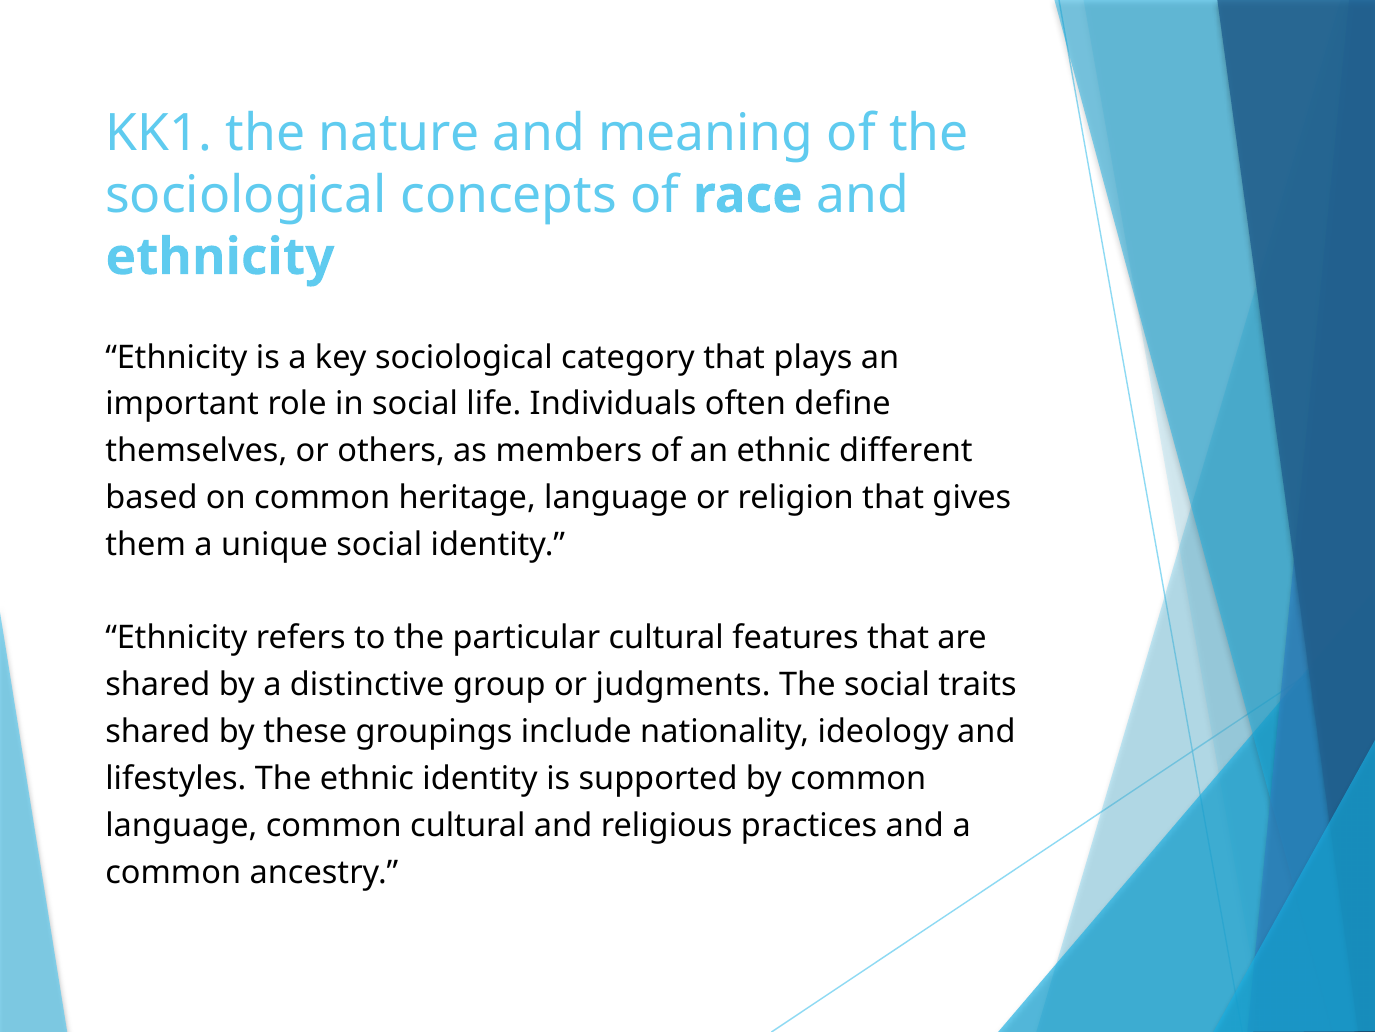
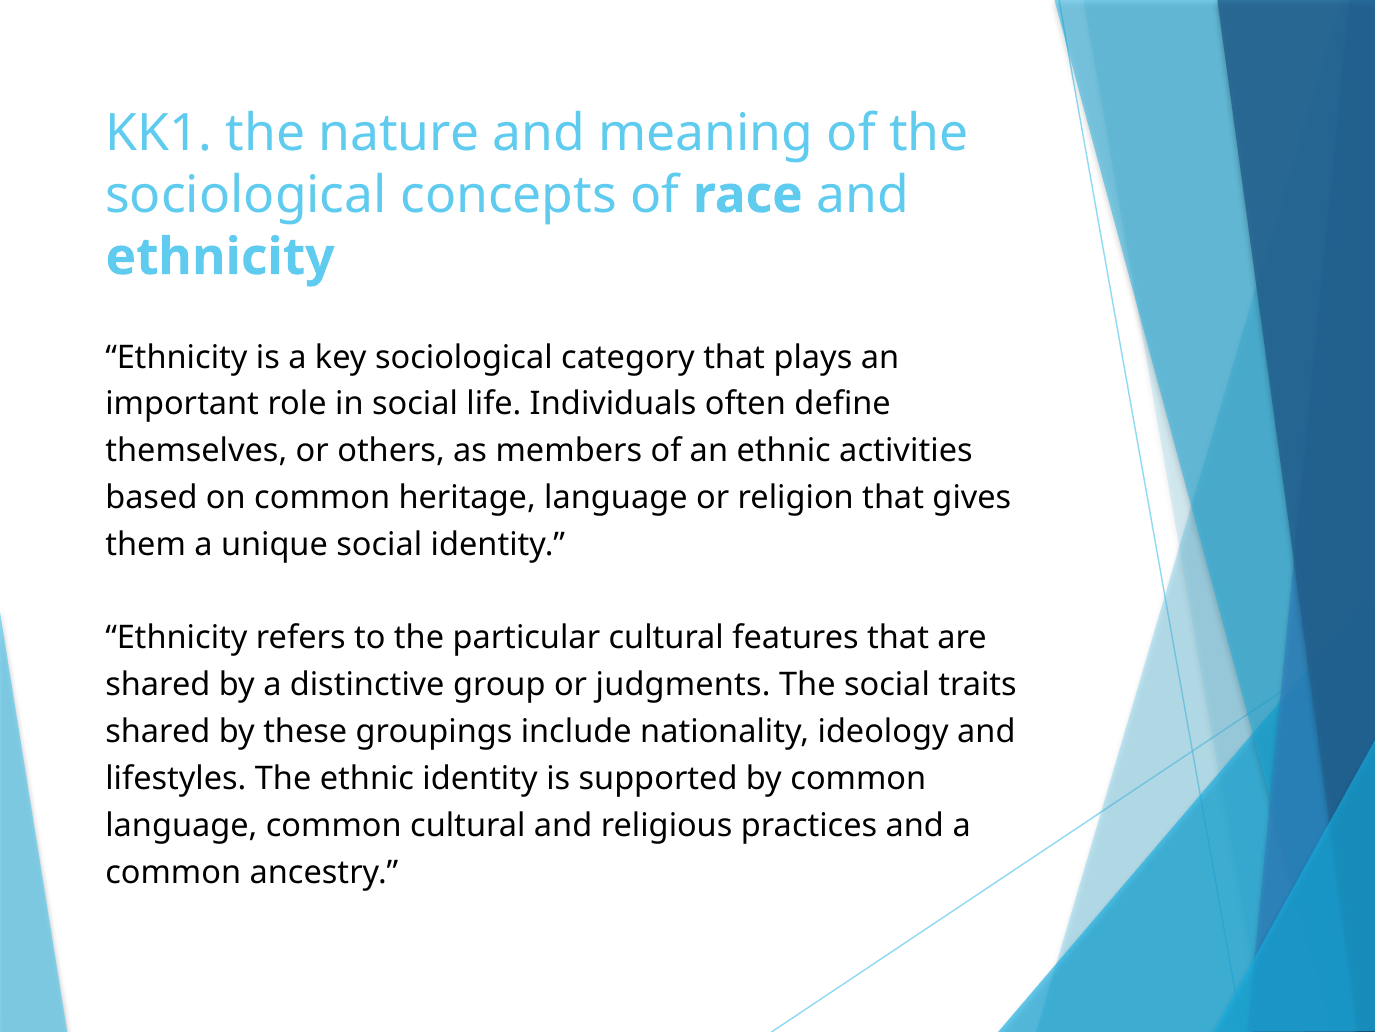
different: different -> activities (906, 451)
